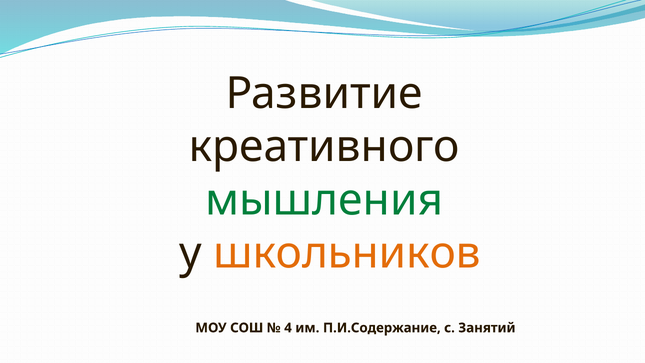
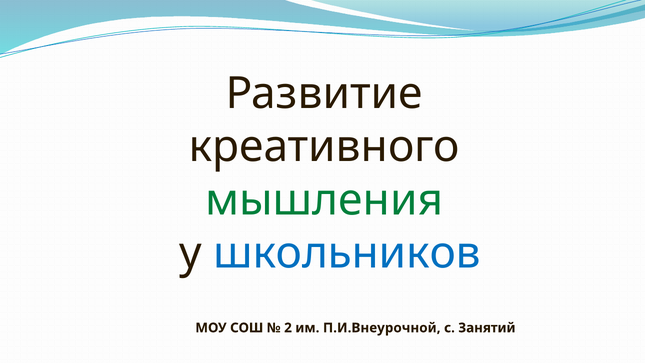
школьников colour: orange -> blue (347, 253)
4: 4 -> 2 (288, 328)
П.И.Содержание: П.И.Содержание -> П.И.Внеурочной (382, 328)
